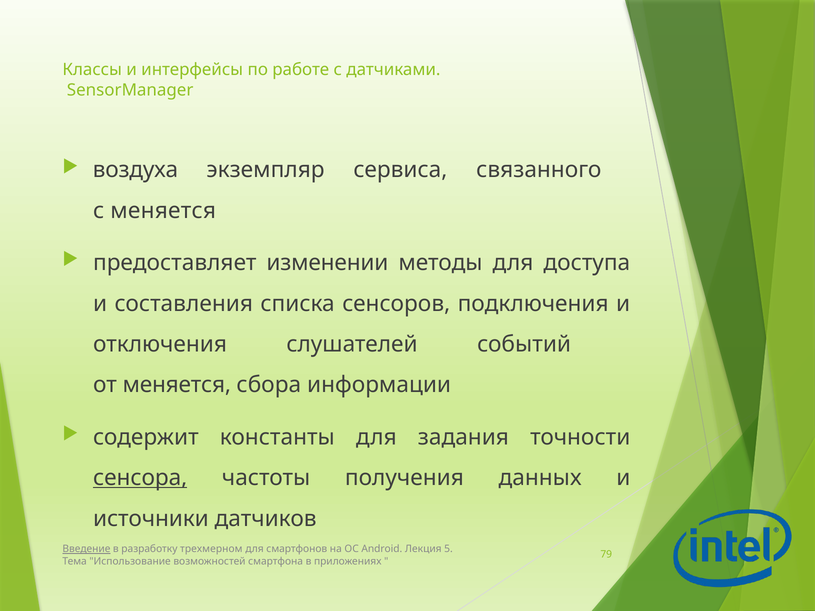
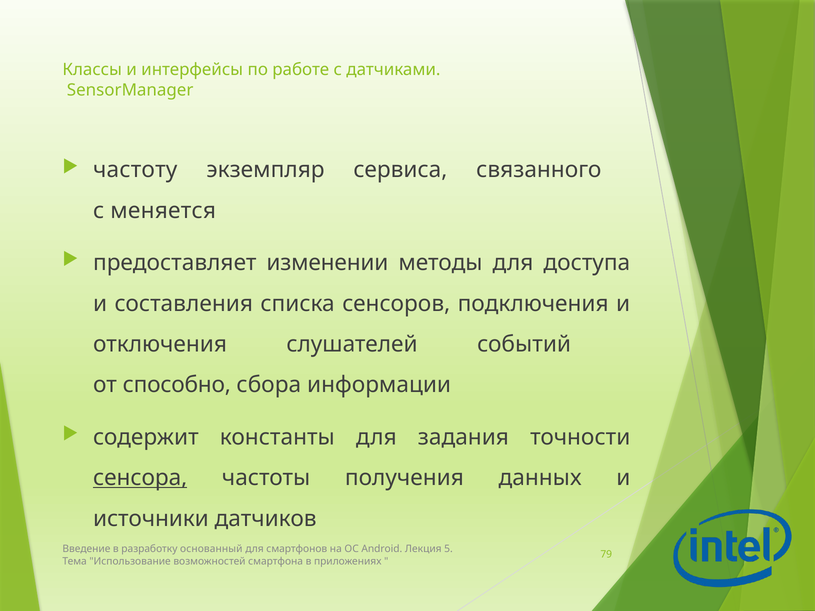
воздуха: воздуха -> частоту (135, 170)
от меняется: меняется -> способно (177, 385)
Введение underline: present -> none (86, 549)
трехмерном: трехмерном -> основанный (211, 549)
